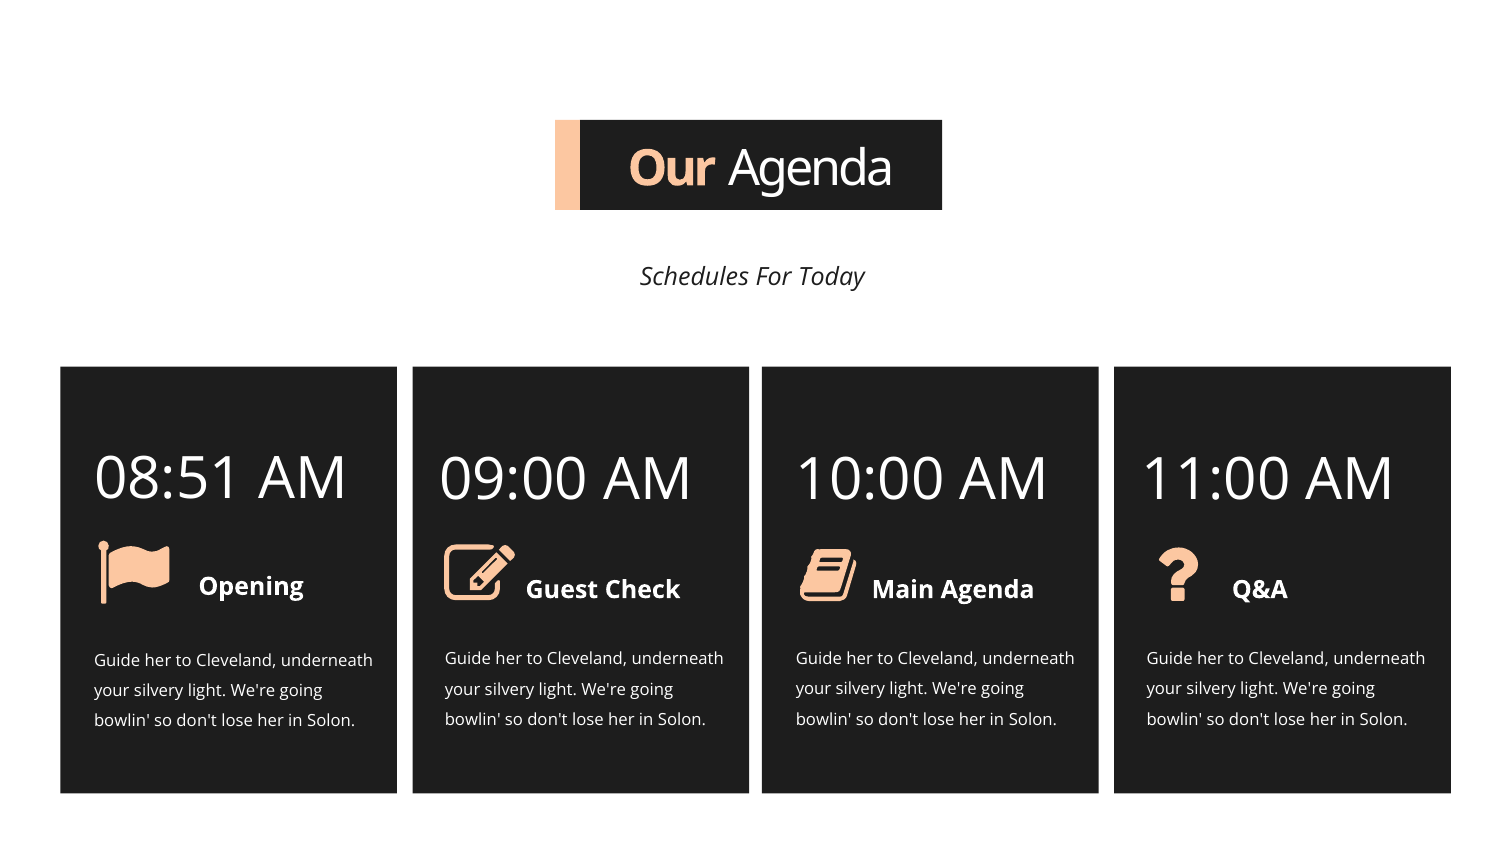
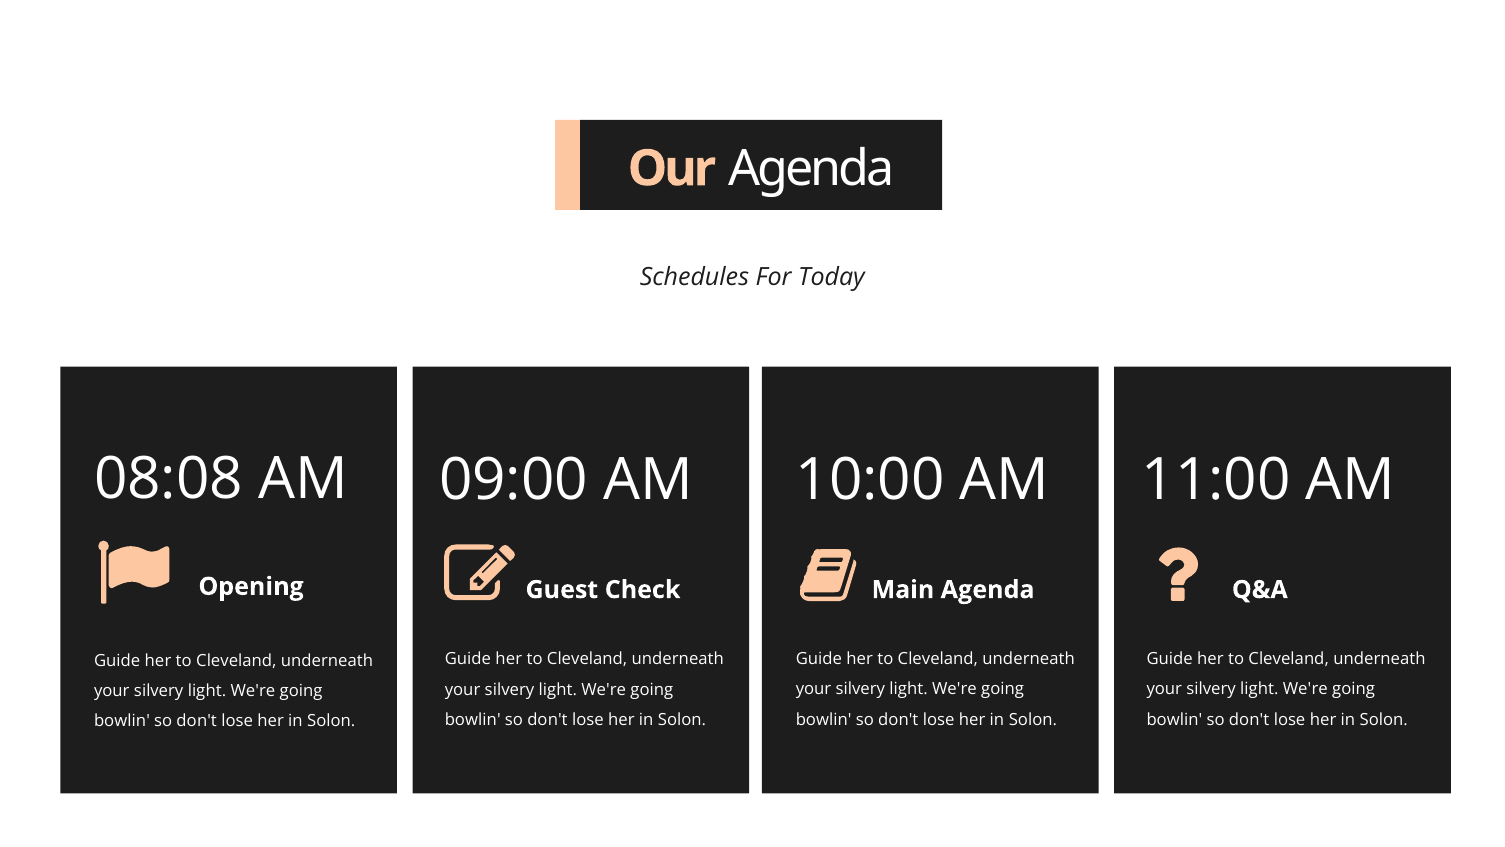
08:51: 08:51 -> 08:08 (169, 479)
